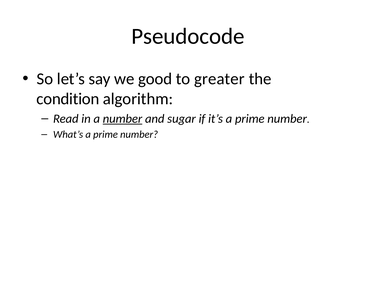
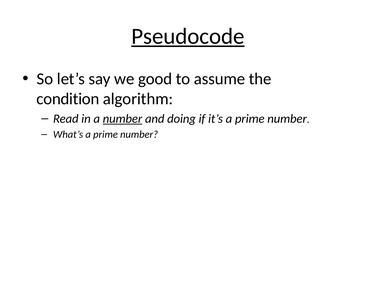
Pseudocode underline: none -> present (188, 36)
greater: greater -> assume (220, 79)
sugar: sugar -> doing (182, 119)
